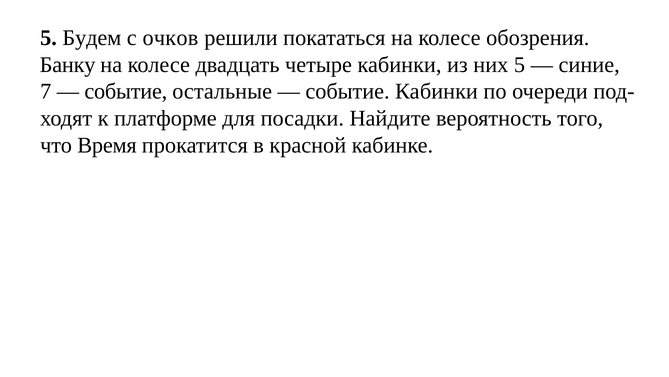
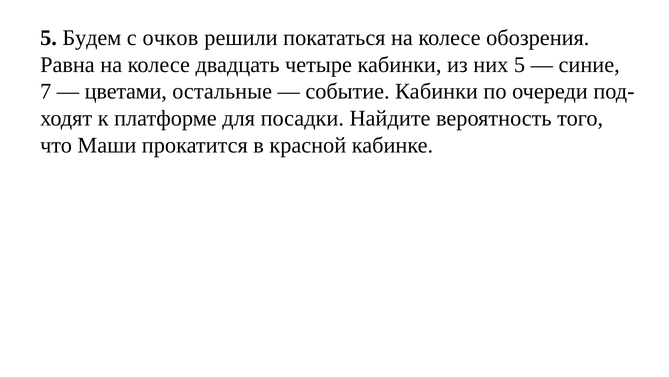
Банку: Банку -> Равна (67, 65)
событие: событие -> цветами (126, 91)
Время: Время -> Маши (107, 145)
